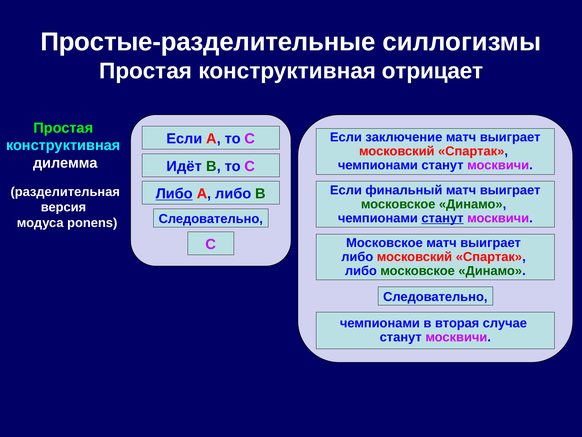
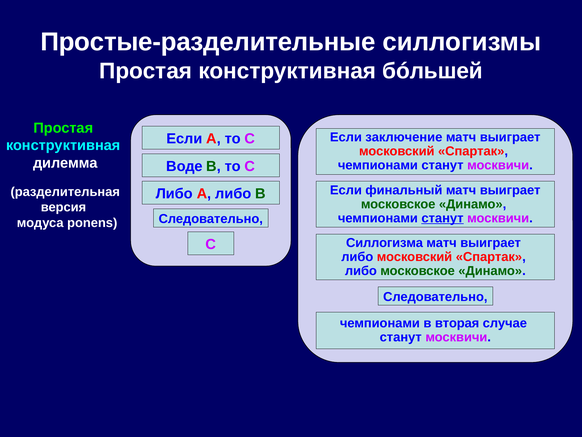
отрицает: отрицает -> бóльшей (433, 71)
Идёт: Идёт -> Воде (184, 166)
Либо underline: present -> none (174, 194)
Московское: Московское -> Силлогизма (385, 243)
